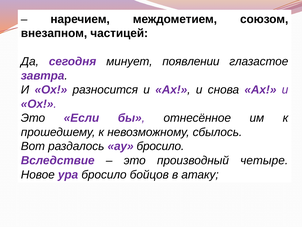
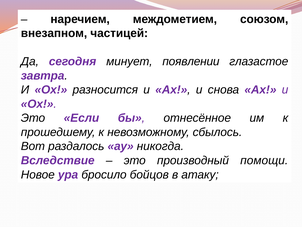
ау бросило: бросило -> никогда (160, 146)
четыре: четыре -> помощи (264, 160)
